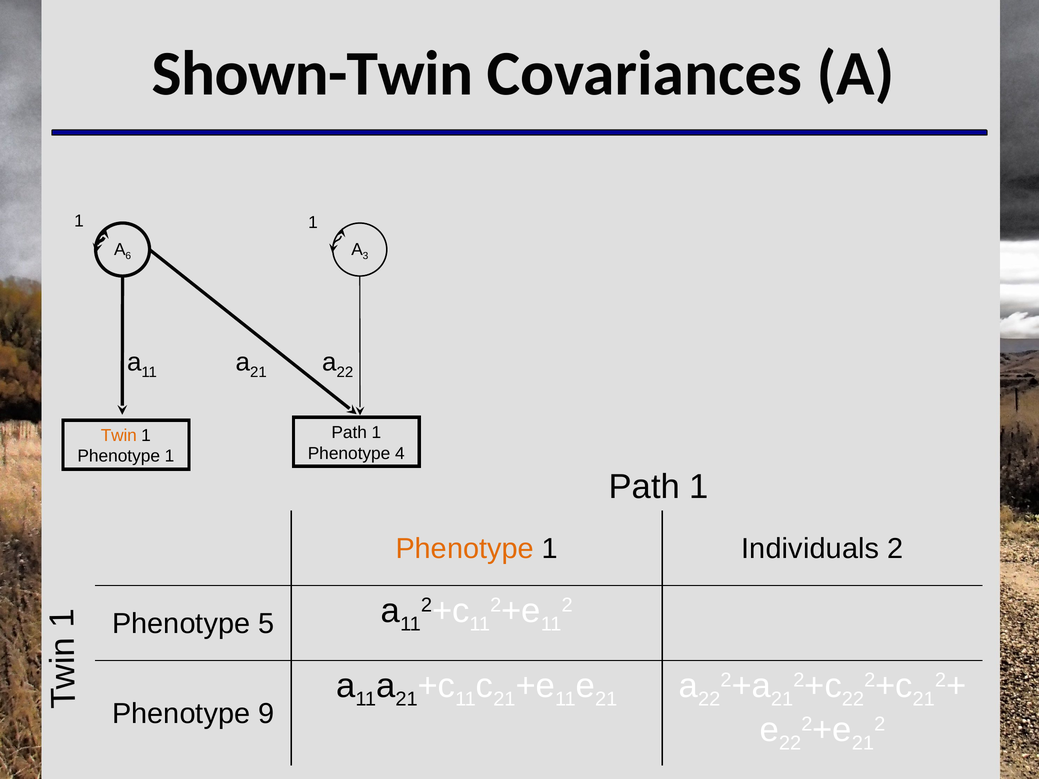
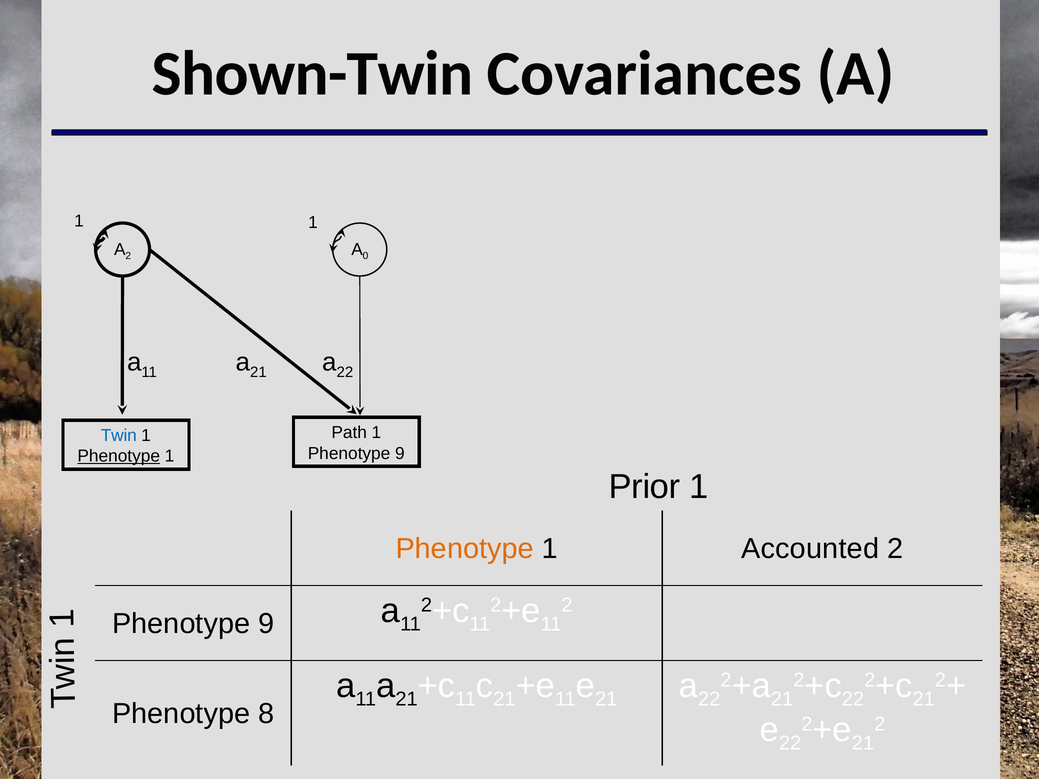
A 6: 6 -> 2 (128, 256)
3: 3 -> 0 (365, 256)
Twin colour: orange -> blue (119, 436)
4: 4 -> 9 (400, 453)
Phenotype underline: none -> present (119, 456)
Path: Path -> Prior (645, 487)
Individuals: Individuals -> Accounted (810, 549)
5: 5 -> 9 (266, 624)
9: 9 -> 8 (266, 714)
